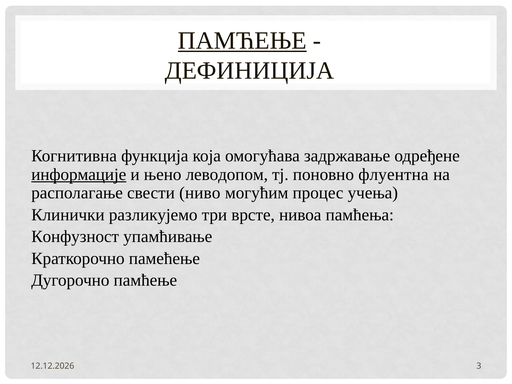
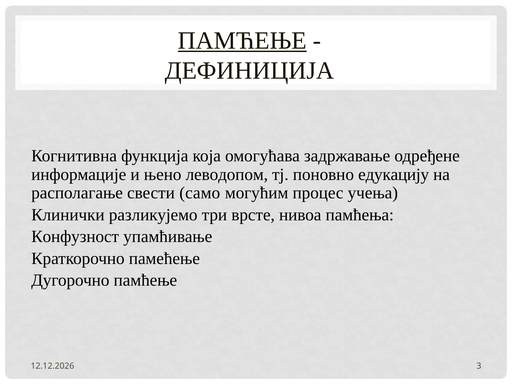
информације underline: present -> none (79, 174)
флуентна: флуентна -> едукацију (394, 174)
ниво: ниво -> само (200, 193)
